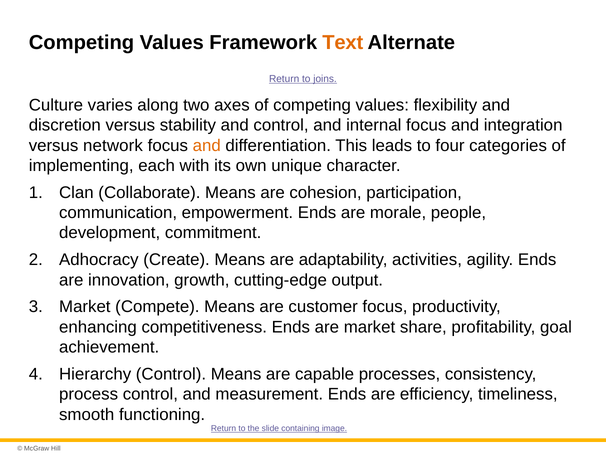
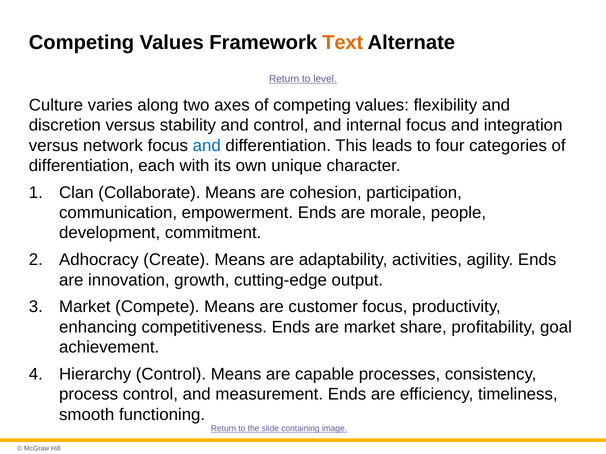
joins: joins -> level (325, 79)
and colour: orange -> blue (207, 146)
implementing: implementing -> differentiation (81, 166)
